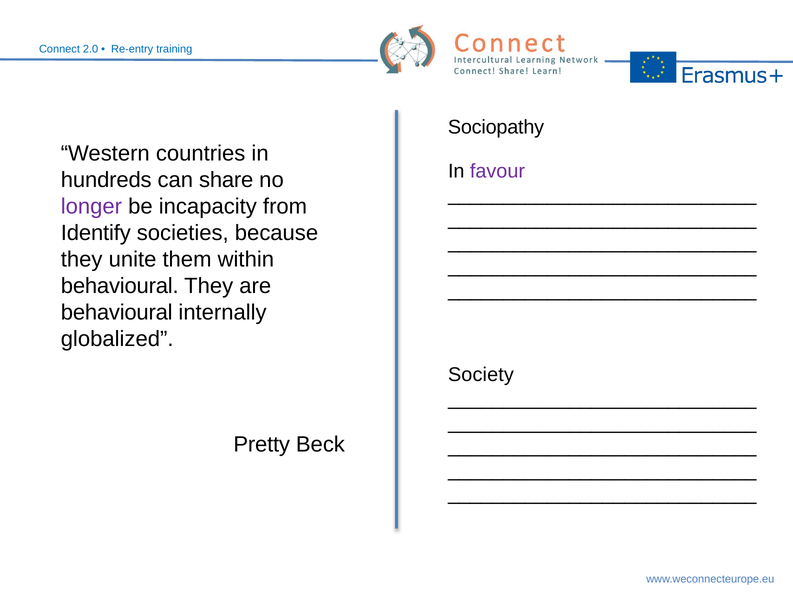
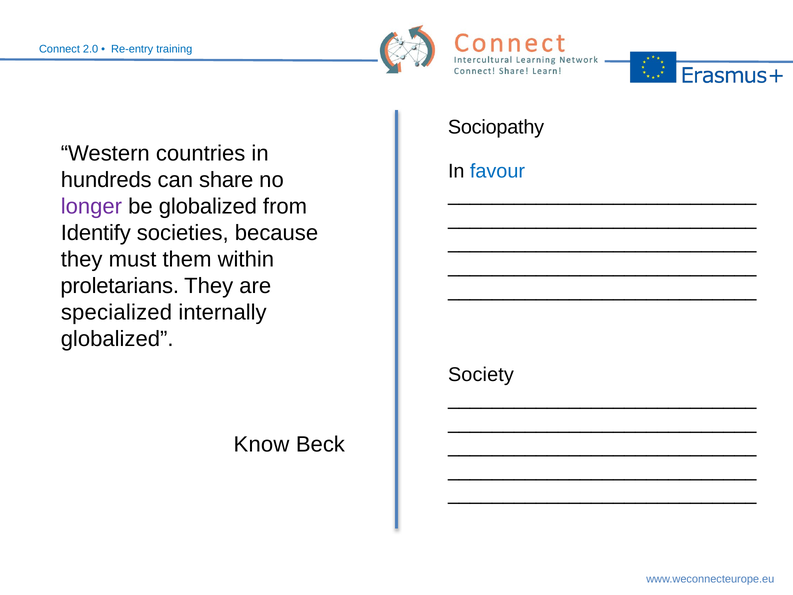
favour colour: purple -> blue (497, 171)
be incapacity: incapacity -> globalized (208, 207)
unite: unite -> must (133, 259)
behavioural: behavioural -> proletarians (120, 286)
behavioural: behavioural -> specialized (116, 312)
Pretty: Pretty -> Know (261, 445)
